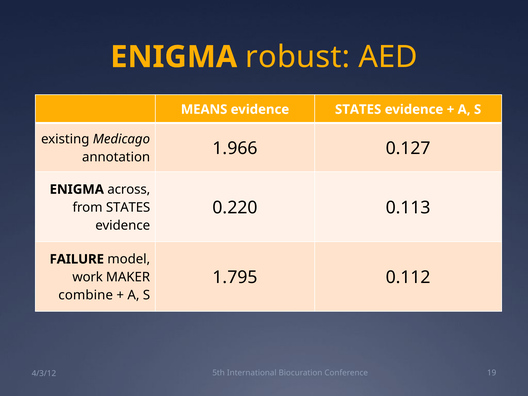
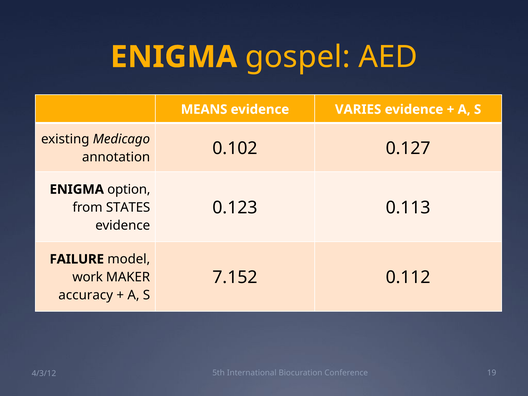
robust: robust -> gospel (298, 57)
evidence STATES: STATES -> VARIES (358, 109)
1.966: 1.966 -> 0.102 (235, 148)
across: across -> option (129, 189)
0.220: 0.220 -> 0.123 (235, 208)
1.795: 1.795 -> 7.152 (235, 277)
combine: combine -> accuracy (86, 295)
